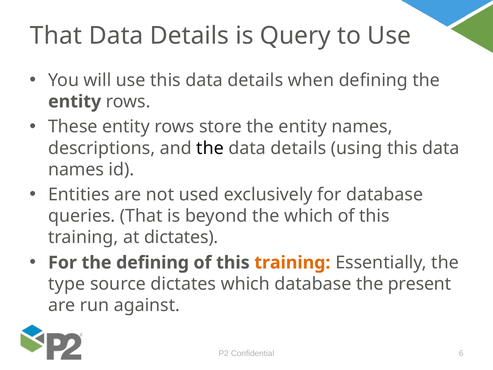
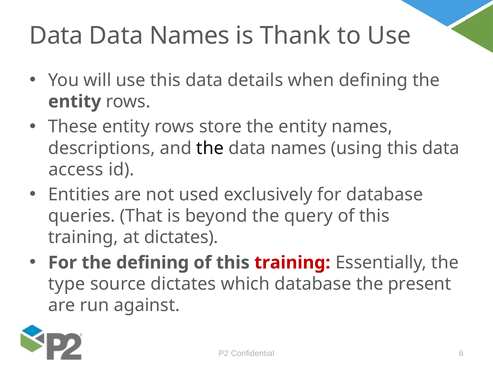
That: That -> Data (56, 36)
Details: Details -> Names (190, 36)
Query: Query -> Thank (295, 36)
details: details -> names (298, 148)
names: names -> access (76, 169)
the which: which -> query (309, 216)
training colour: orange -> red (292, 262)
